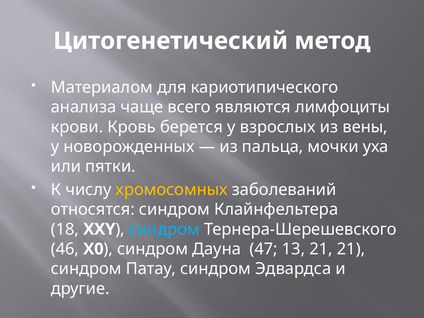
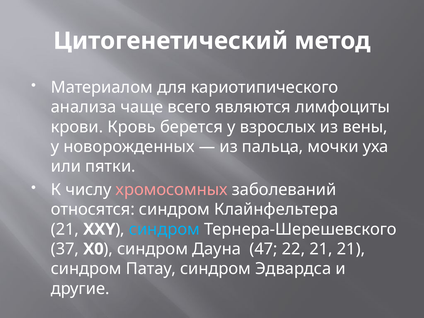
хромосомных colour: yellow -> pink (172, 190)
18: 18 -> 21 (65, 229)
46: 46 -> 37 (65, 249)
13: 13 -> 22 (294, 249)
